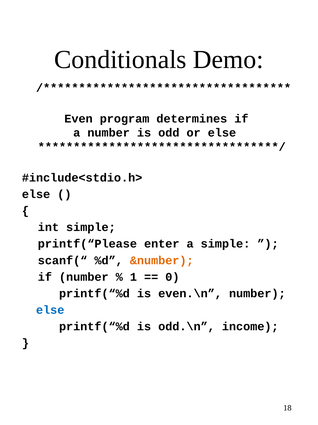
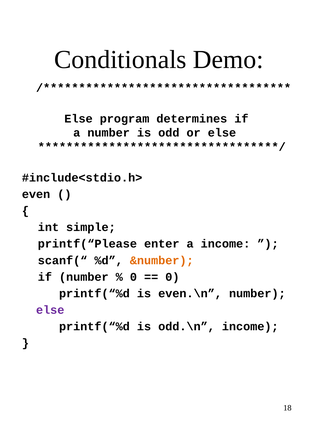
Even: Even -> Else (79, 118)
else: else -> even (36, 194)
a simple: simple -> income (225, 243)
1: 1 -> 0 (133, 276)
else colour: blue -> purple (50, 309)
